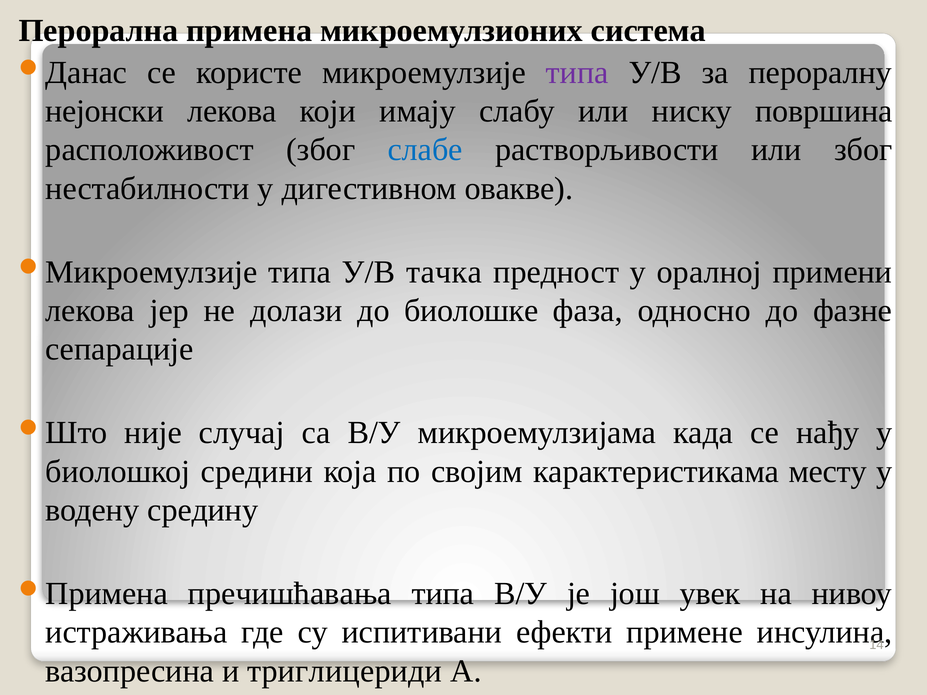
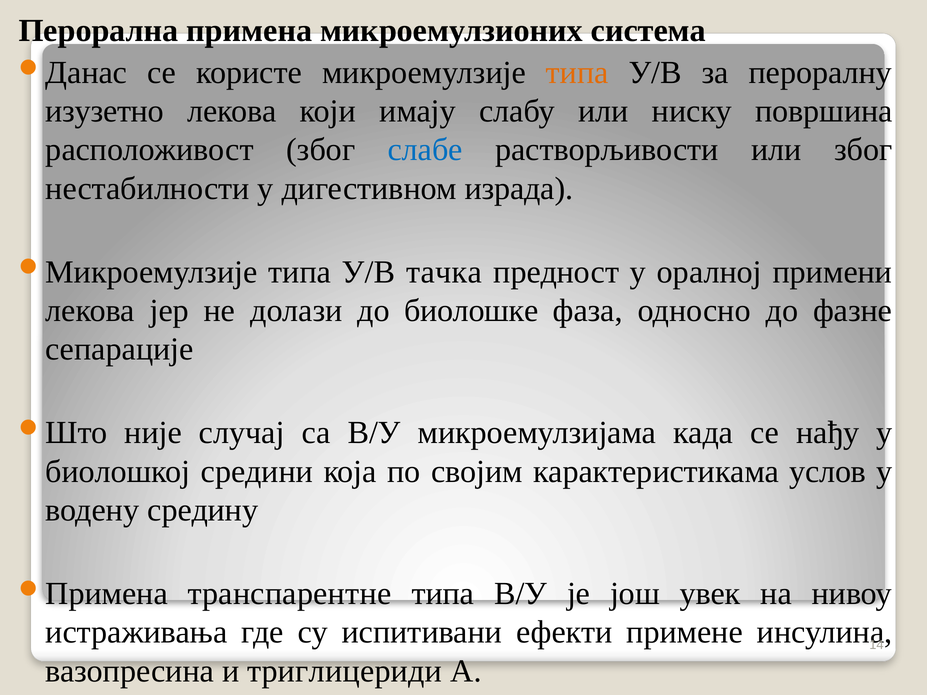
типа colour: purple -> orange (577, 73)
нејонски: нејонски -> изузетно (105, 111)
овакве: овакве -> израда (519, 188)
месту: месту -> услов (828, 472)
пречишћавања: пречишћавања -> транспарентне (290, 594)
